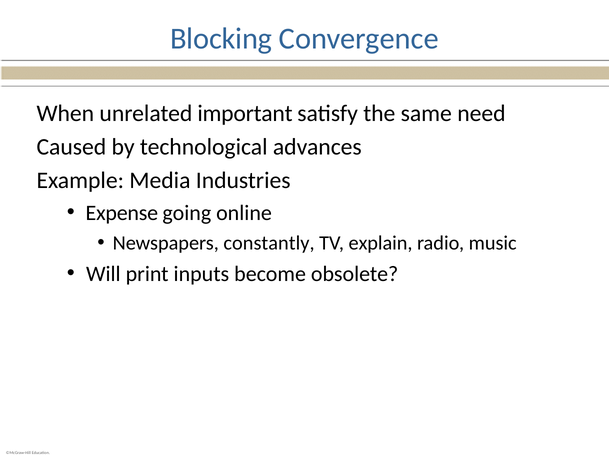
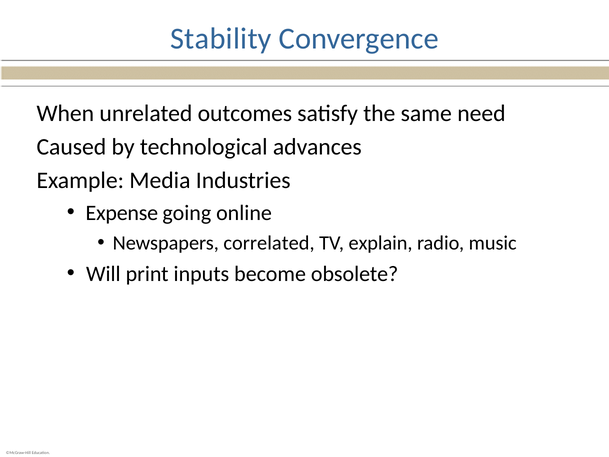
Blocking: Blocking -> Stability (221, 39)
important: important -> outcomes (245, 113)
constantly: constantly -> correlated (269, 243)
